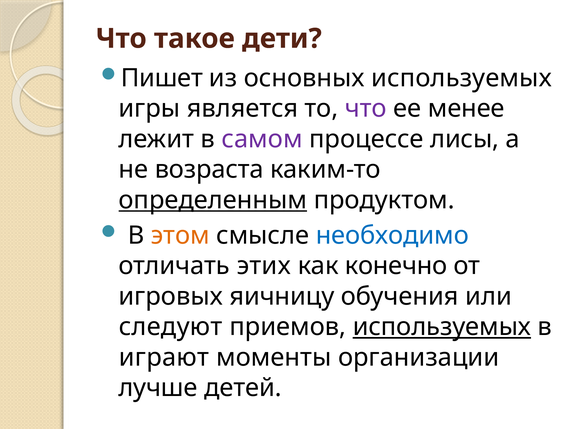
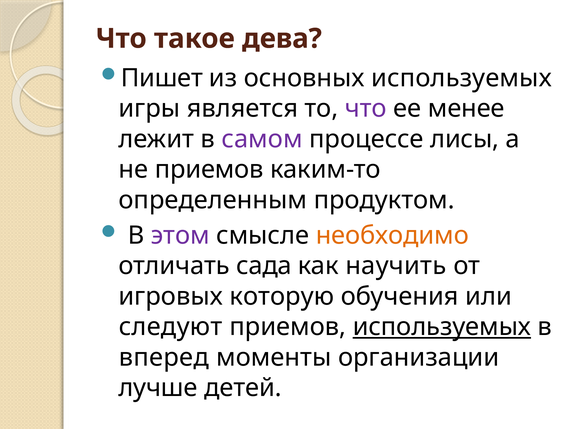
дети: дети -> дева (282, 39)
не возраста: возраста -> приемов (209, 170)
определенным underline: present -> none (213, 200)
этом colour: orange -> purple (180, 236)
необходимо colour: blue -> orange (392, 236)
этих: этих -> сада (264, 266)
конечно: конечно -> научить (396, 266)
яичницу: яичницу -> которую (282, 297)
играют: играют -> вперед (164, 358)
